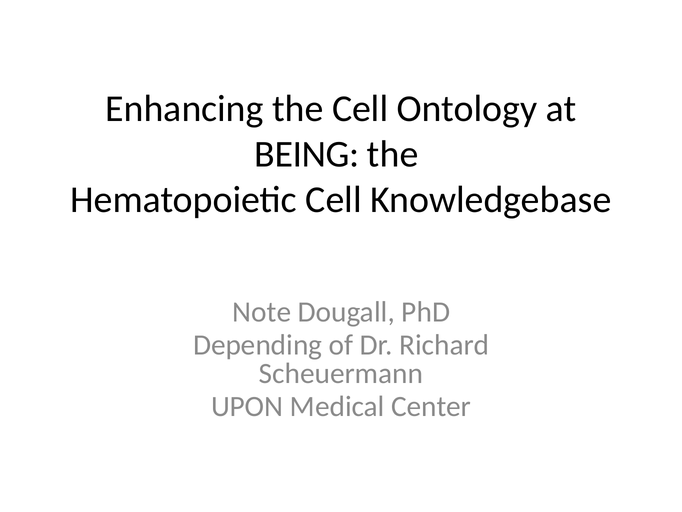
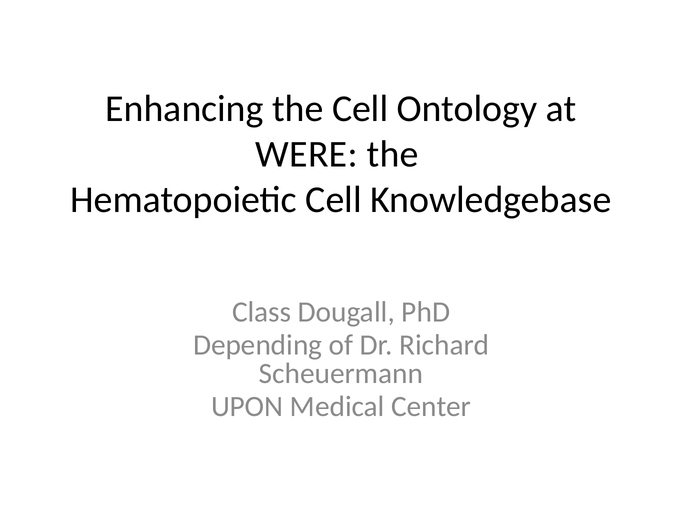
BEING: BEING -> WERE (307, 154)
Note: Note -> Class (262, 312)
